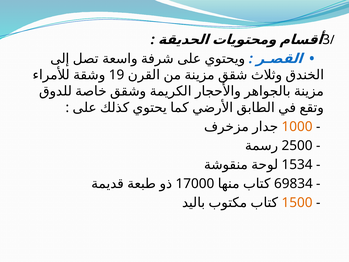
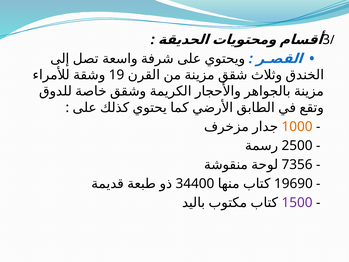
1534: 1534 -> 7356 (297, 165)
17000: 17000 -> 34400 (195, 184)
69834: 69834 -> 19690 (293, 184)
1500 colour: orange -> purple (297, 203)
